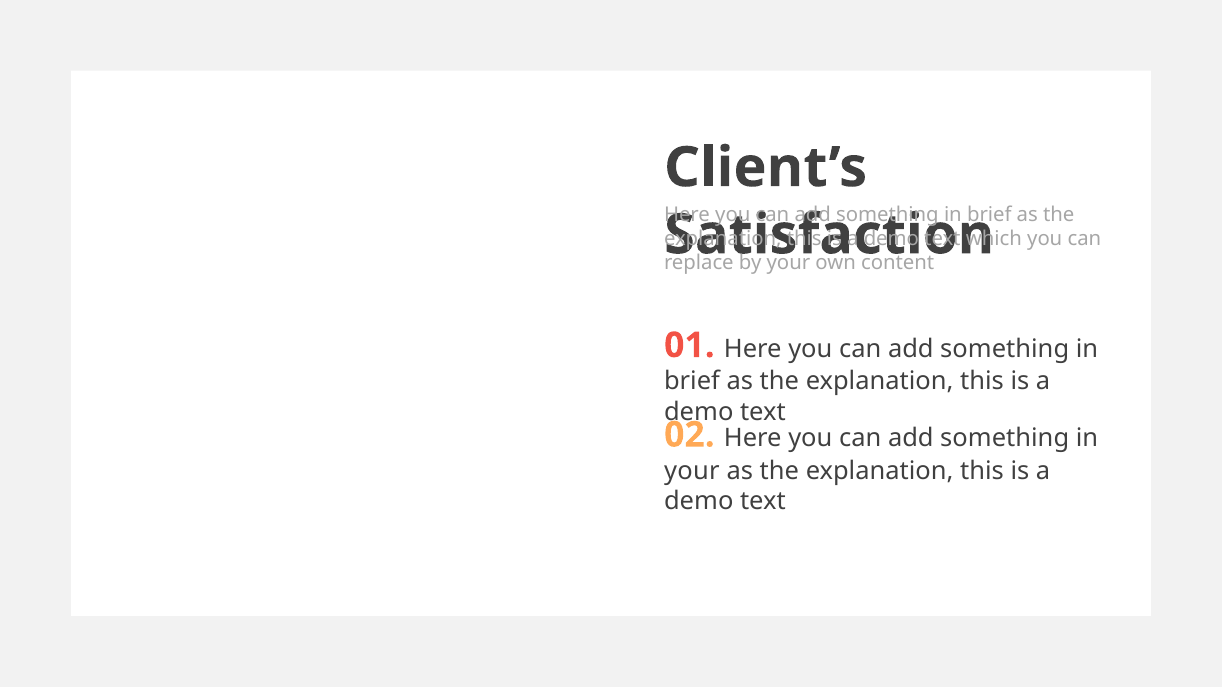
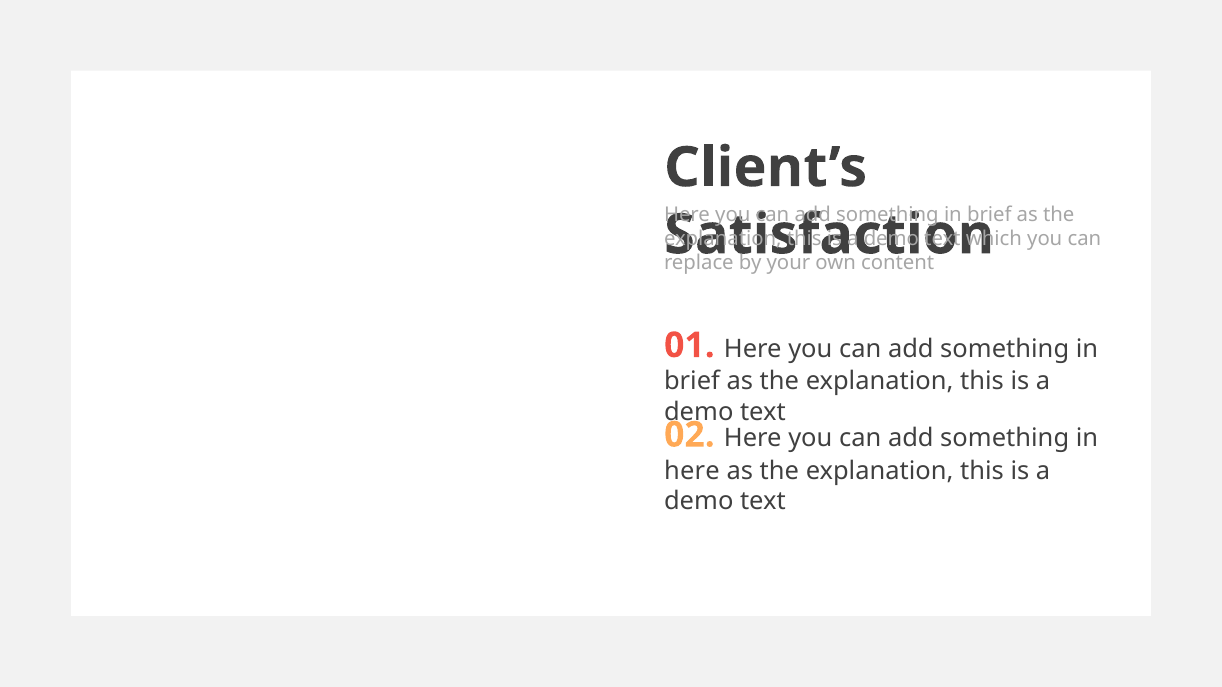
your: your -> here (692, 471)
